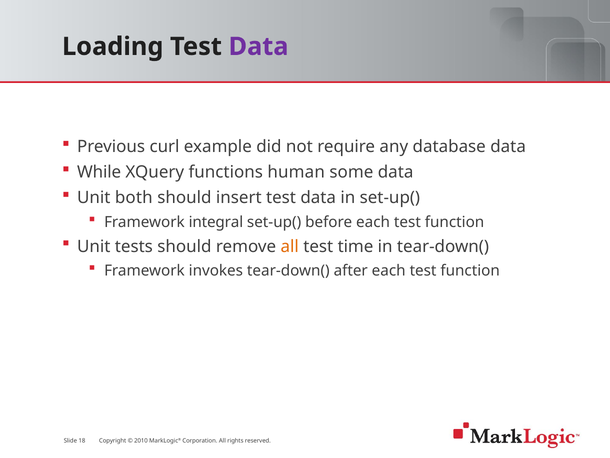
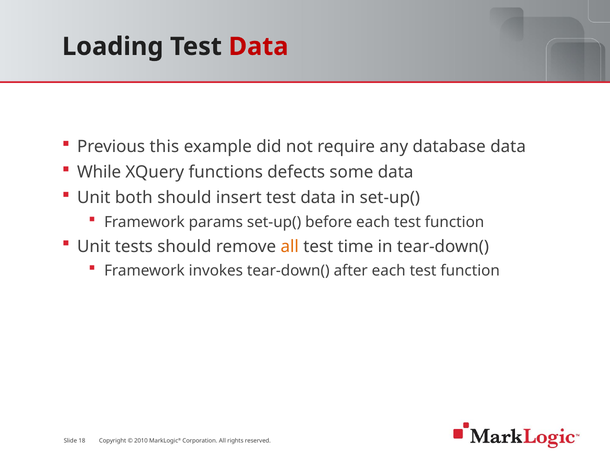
Data colour: purple -> red (259, 46)
curl: curl -> this (164, 147)
human: human -> defects (296, 172)
integral: integral -> params (216, 222)
